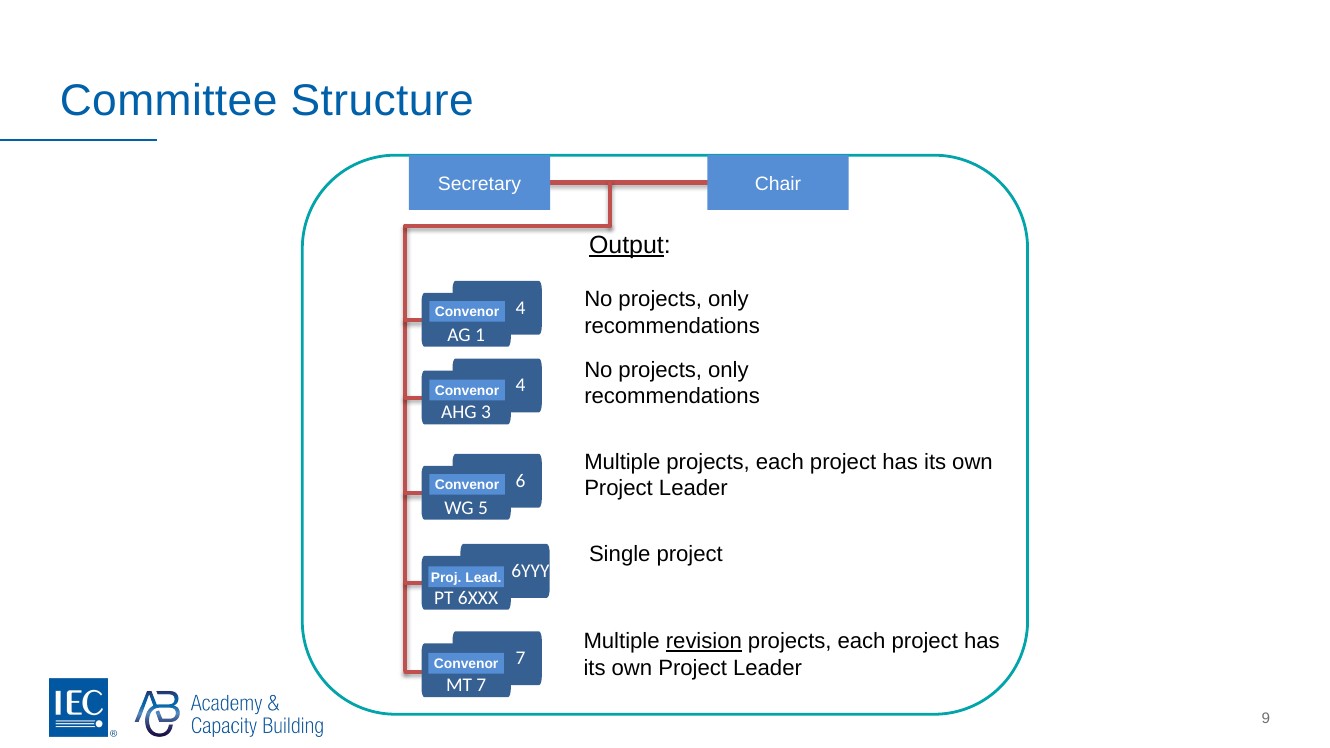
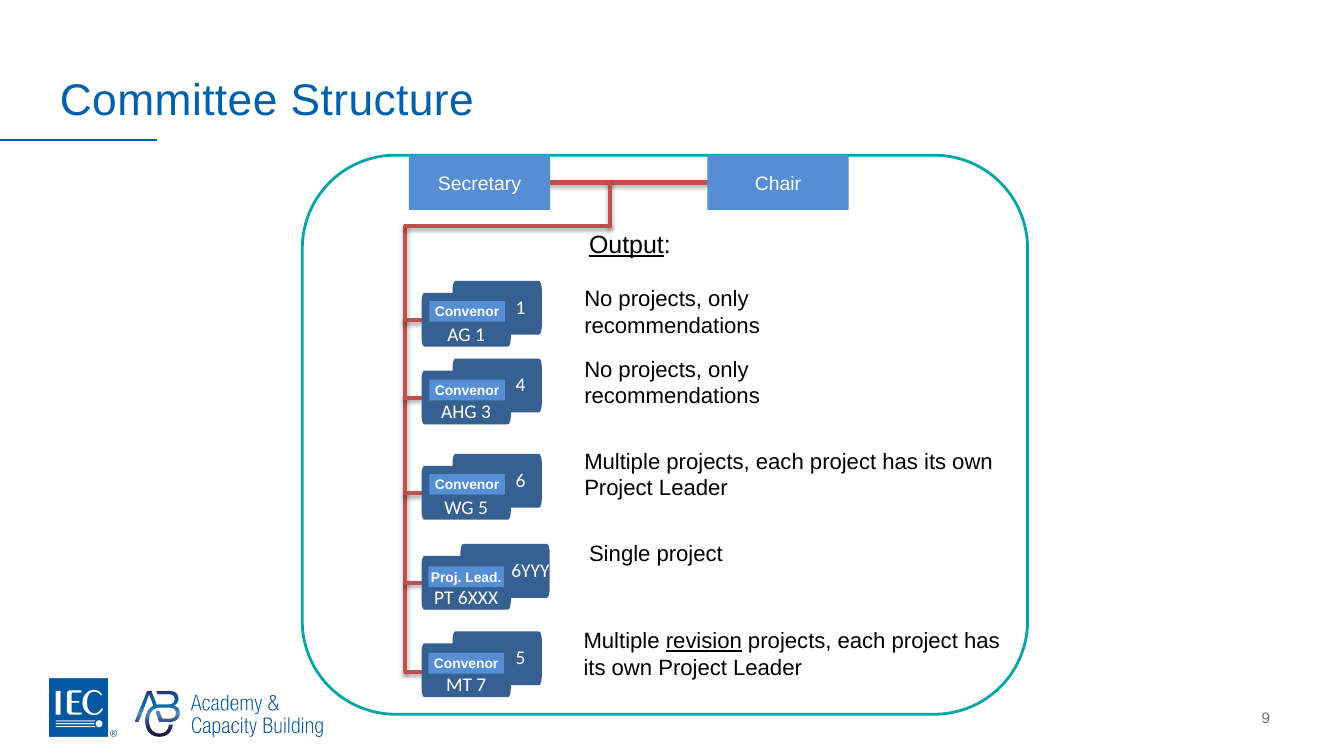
4: 4 -> 1 (521, 308)
7: 7 -> 5 (521, 658)
